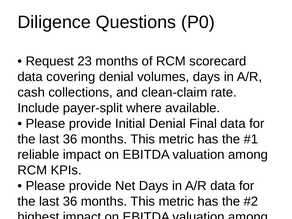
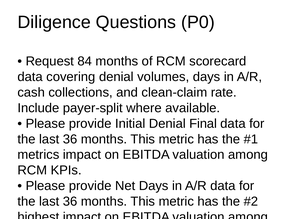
23: 23 -> 84 (85, 61)
reliable: reliable -> metrics (38, 155)
